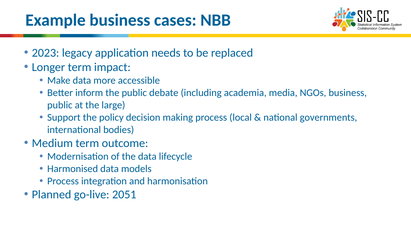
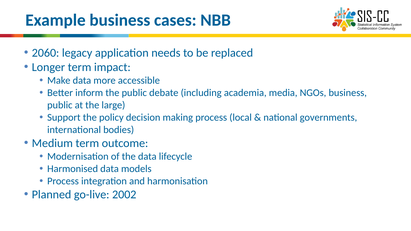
2023: 2023 -> 2060 (46, 53)
2051: 2051 -> 2002 (124, 195)
